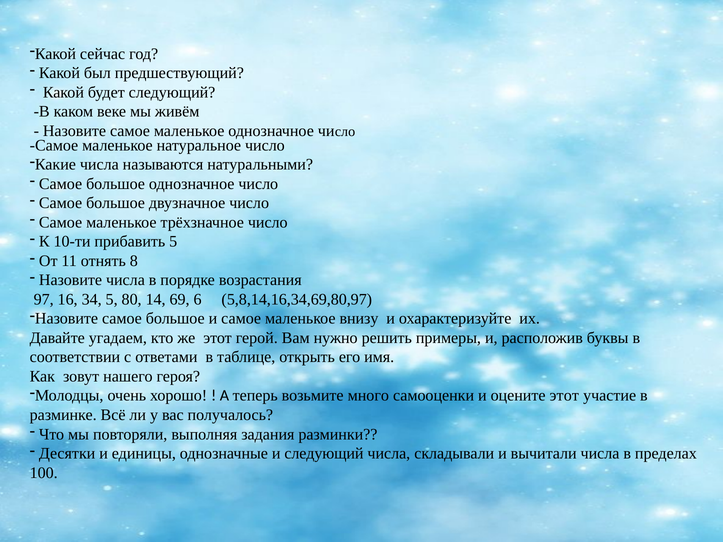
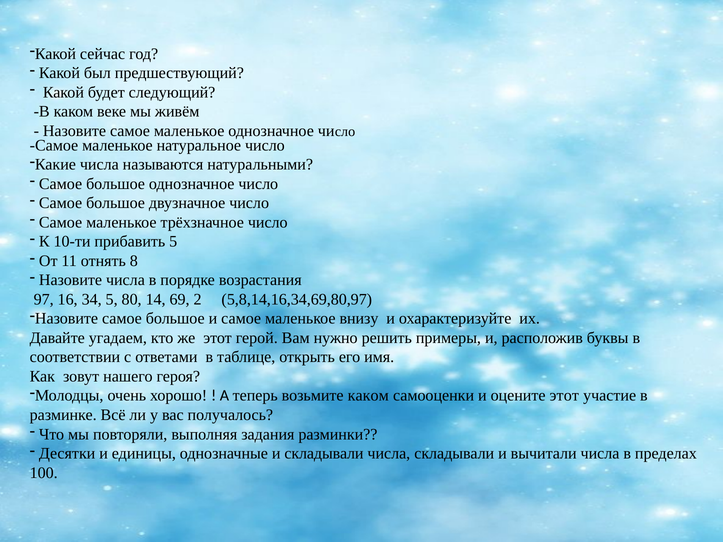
6: 6 -> 2 (198, 300)
возьмите много: много -> каком (368, 396)
и следующий: следующий -> складывали (324, 454)
